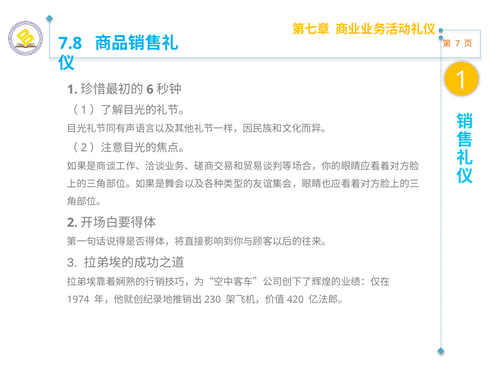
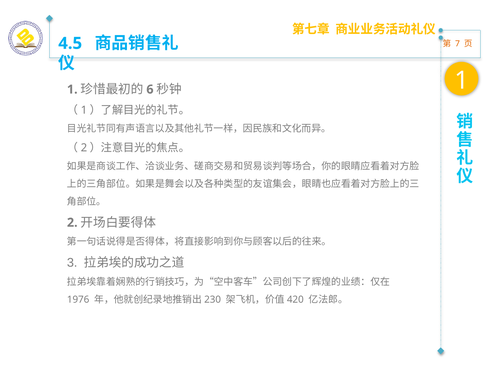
7.8: 7.8 -> 4.5 (70, 43)
1974: 1974 -> 1976 (78, 299)
